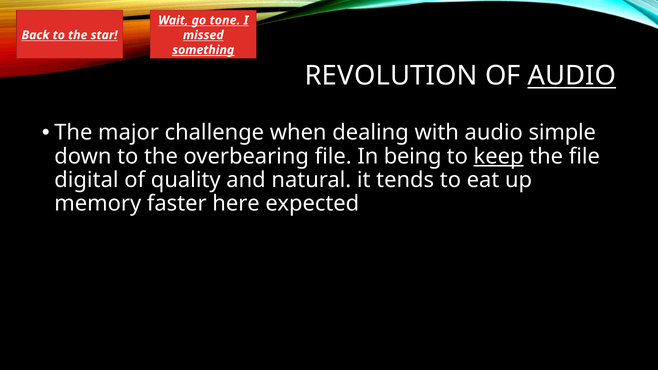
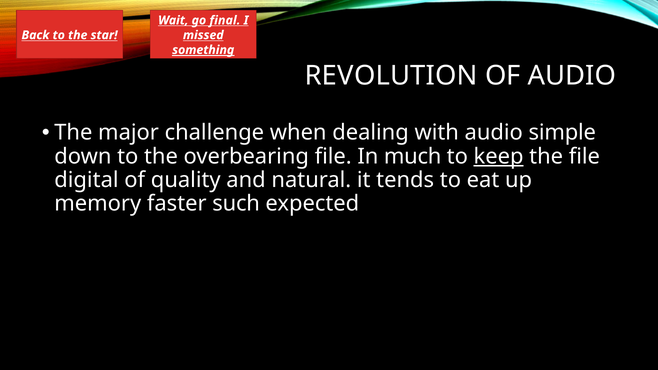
tone: tone -> final (225, 20)
AUDIO underline: present -> none (572, 76)
being: being -> much (413, 156)
here: here -> such (236, 204)
